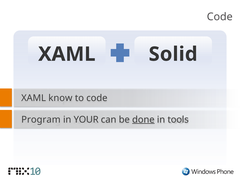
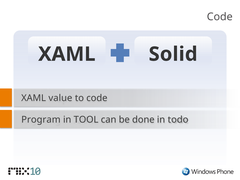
know: know -> value (60, 98)
YOUR: YOUR -> TOOL (86, 120)
done underline: present -> none (143, 120)
tools: tools -> todo (178, 120)
